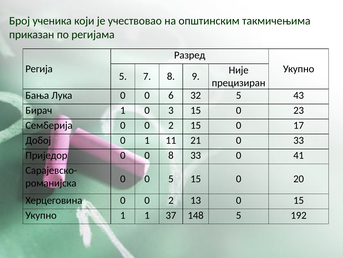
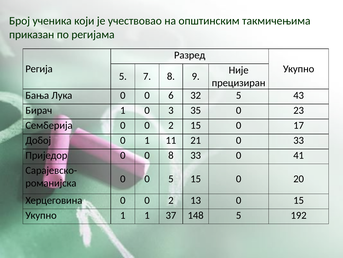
3 15: 15 -> 35 (196, 110)
